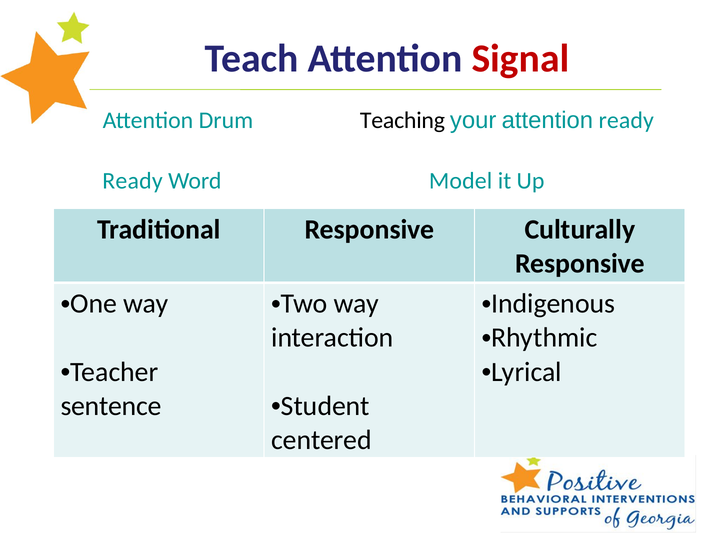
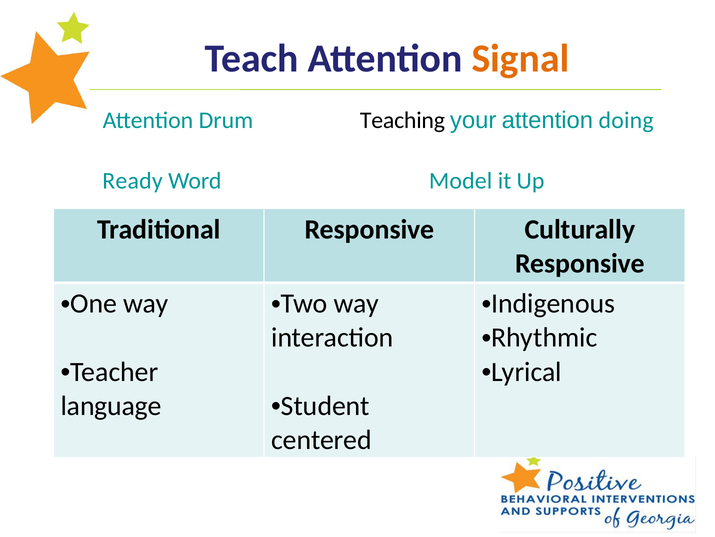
Signal colour: red -> orange (520, 59)
attention ready: ready -> doing (626, 120)
sentence: sentence -> language (111, 405)
